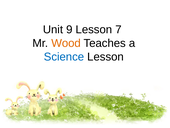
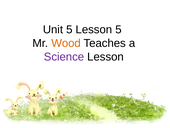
Unit 9: 9 -> 5 (69, 29)
Lesson 7: 7 -> 5 (118, 29)
Science colour: blue -> purple (64, 57)
